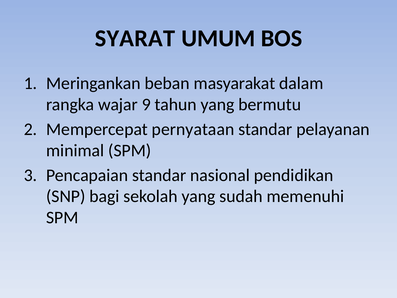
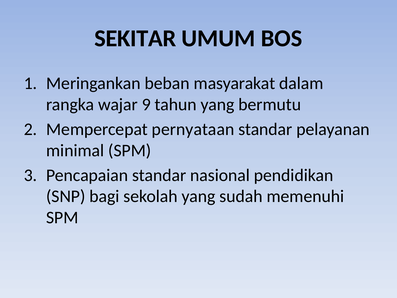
SYARAT: SYARAT -> SEKITAR (135, 38)
